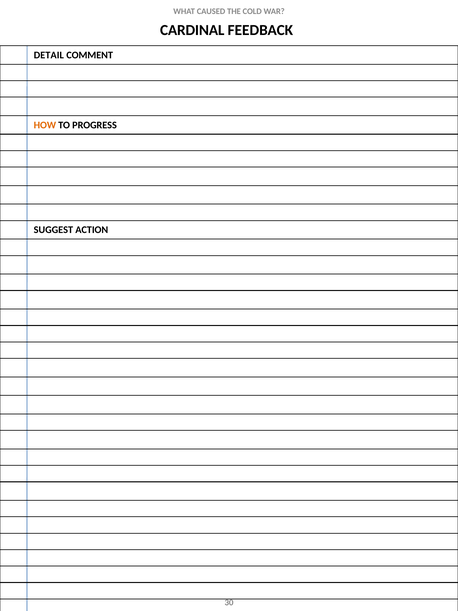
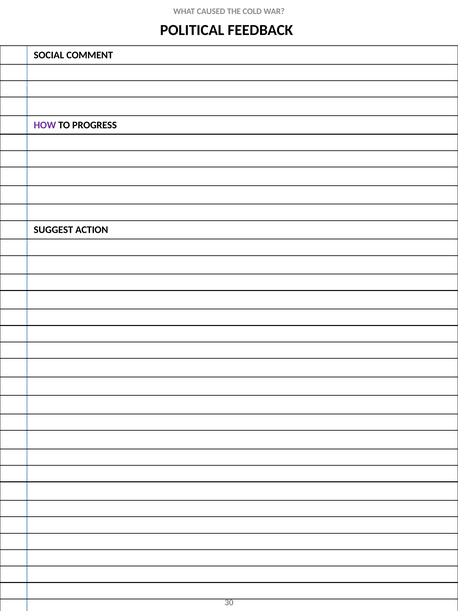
CARDINAL: CARDINAL -> POLITICAL (192, 30)
DETAIL: DETAIL -> SOCIAL (49, 55)
HOW colour: orange -> purple (45, 125)
